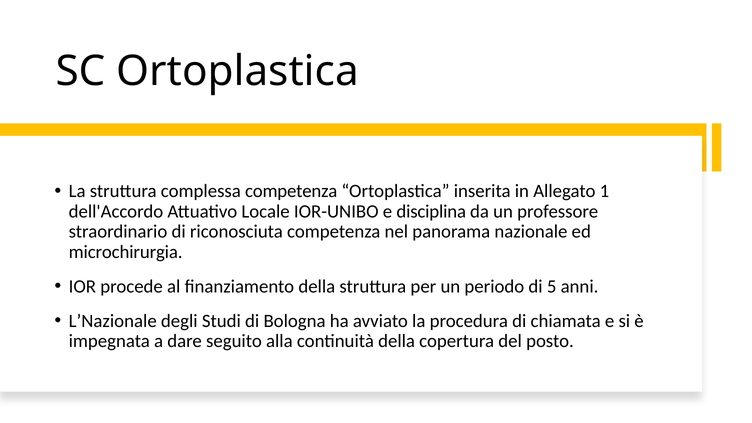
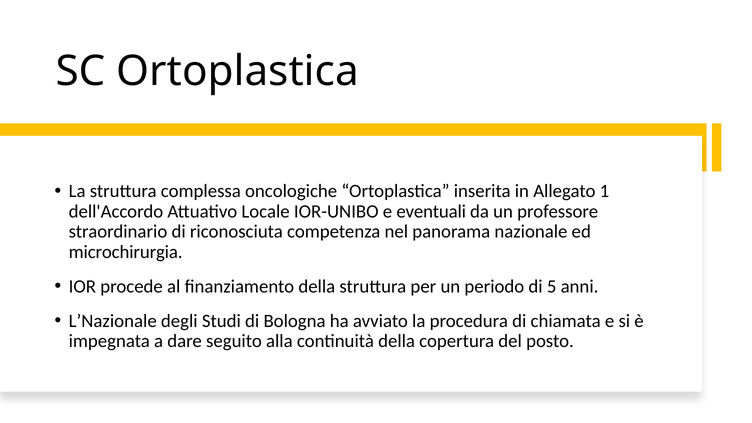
complessa competenza: competenza -> oncologiche (291, 191)
disciplina: disciplina -> eventuali (431, 211)
